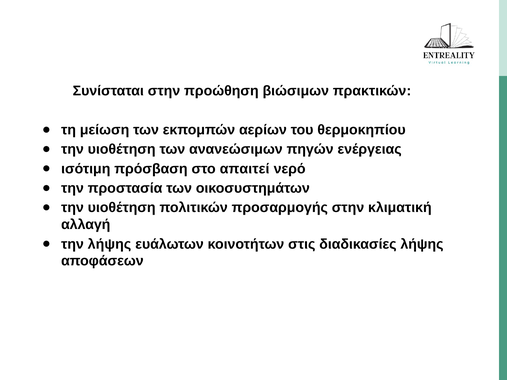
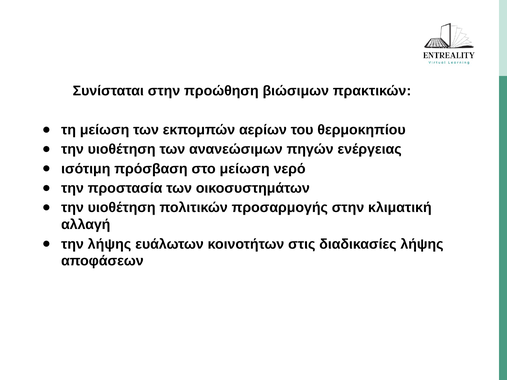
στο απαιτεί: απαιτεί -> μείωση (245, 169)
